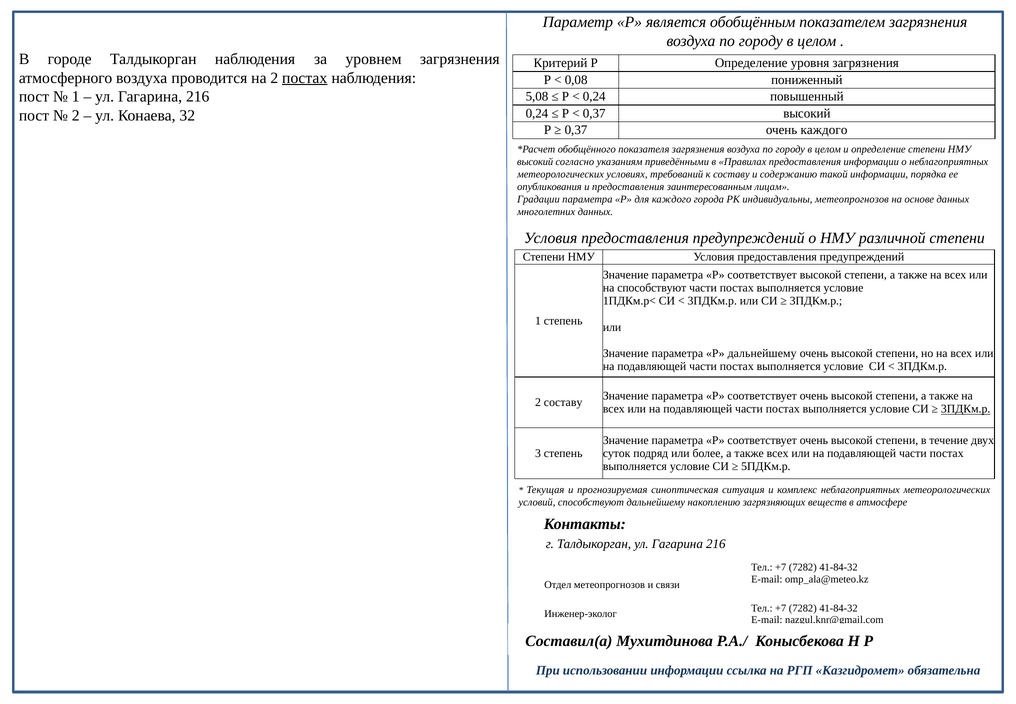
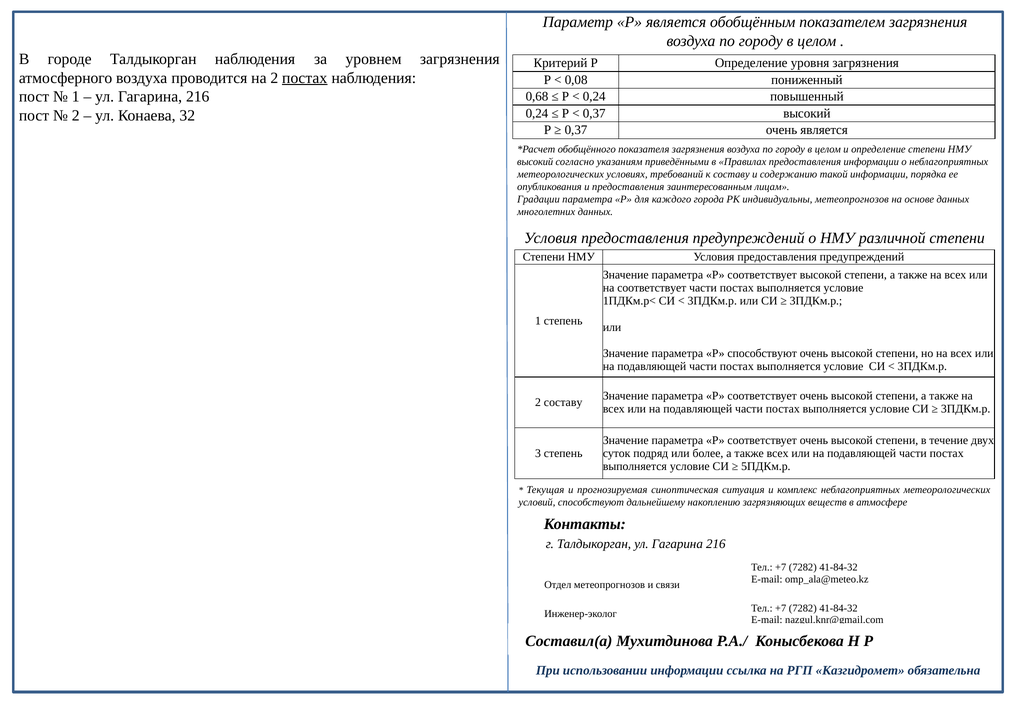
5,08: 5,08 -> 0,68 (537, 96)
очень каждого: каждого -> является (824, 130)
на способствуют: способствуют -> соответствует (652, 288)
Р дальнейшему: дальнейшему -> способствуют (762, 353)
3ПДКм.р underline: present -> none (966, 409)
